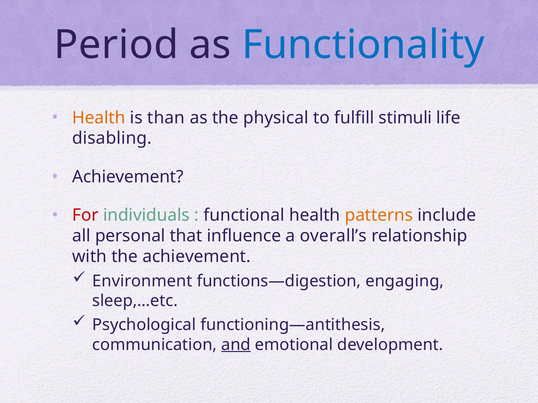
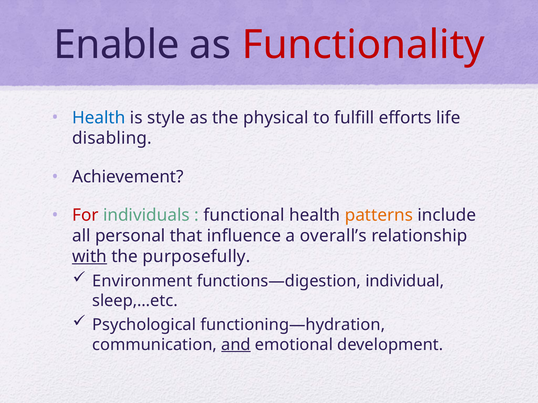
Period: Period -> Enable (116, 45)
Functionality colour: blue -> red (363, 45)
Health colour: orange -> blue (99, 118)
than: than -> style (166, 118)
stimuli: stimuli -> efforts (405, 118)
with underline: none -> present (90, 257)
the achievement: achievement -> purposefully (197, 257)
engaging: engaging -> individual (405, 281)
functioning—antithesis: functioning—antithesis -> functioning—hydration (293, 325)
